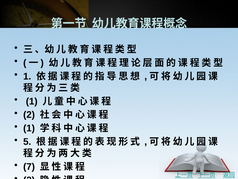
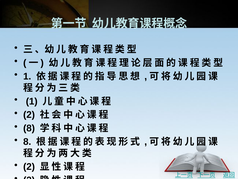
1: 1 -> 8 (29, 128)
5: 5 -> 8 (27, 141)
7: 7 -> 2 (29, 166)
